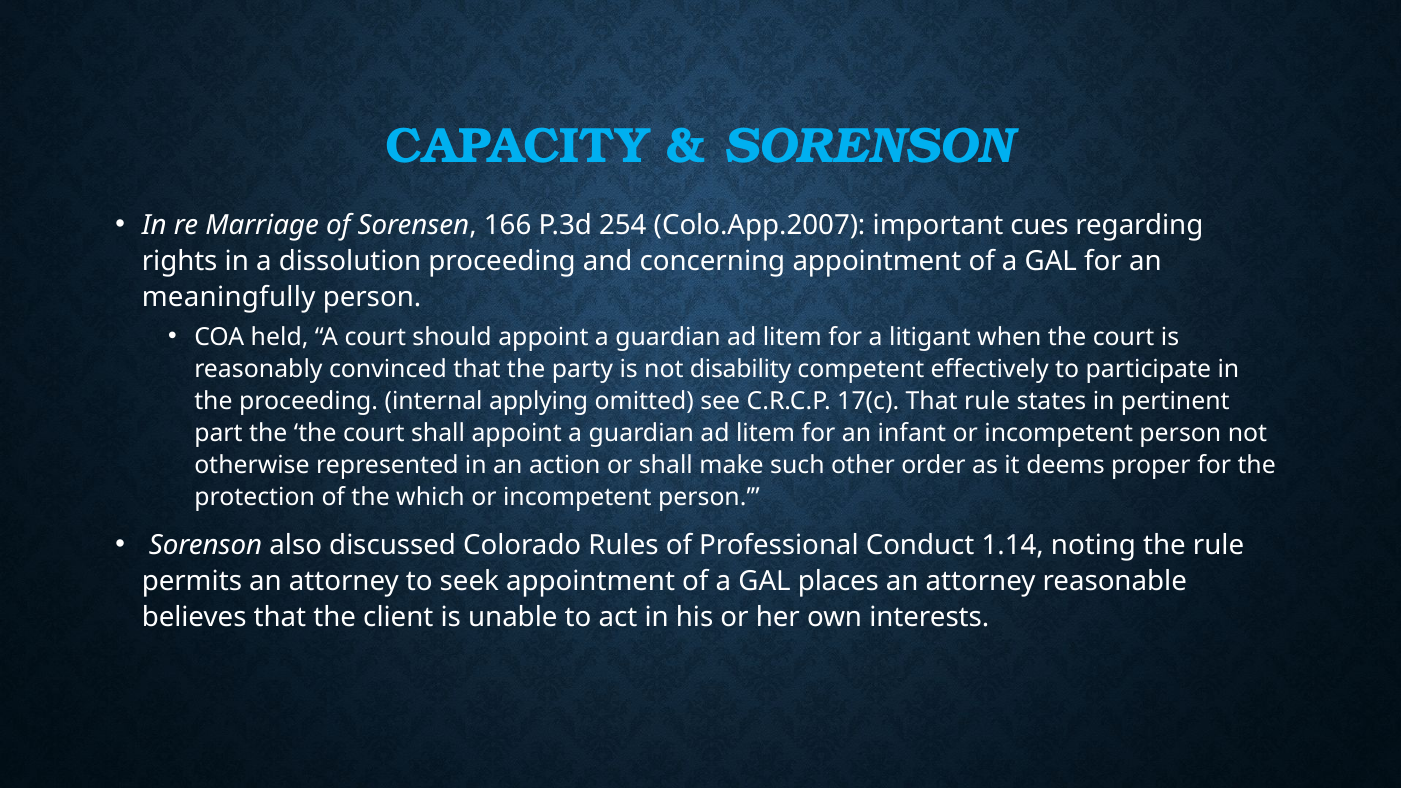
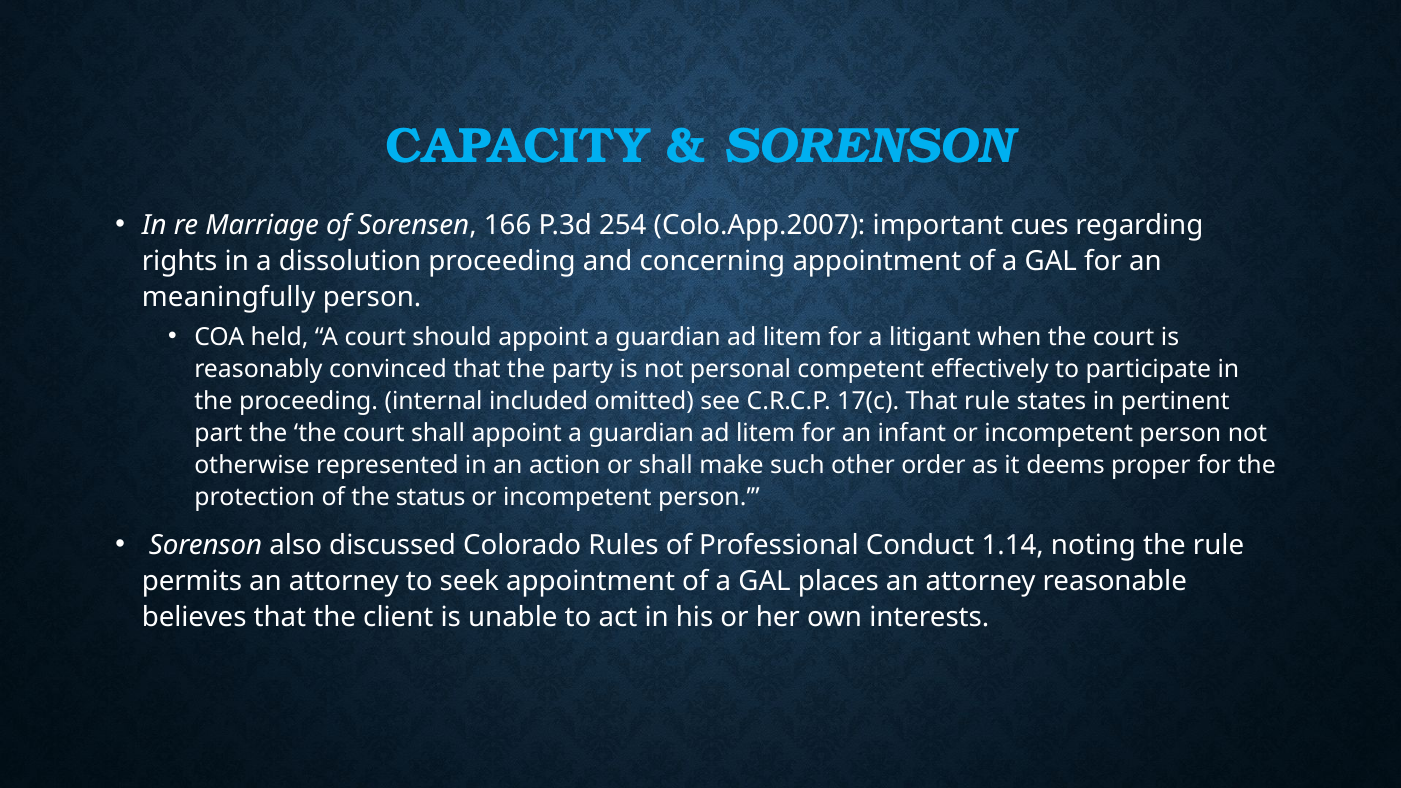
disability: disability -> personal (741, 369)
applying: applying -> included (539, 401)
which: which -> status (431, 498)
